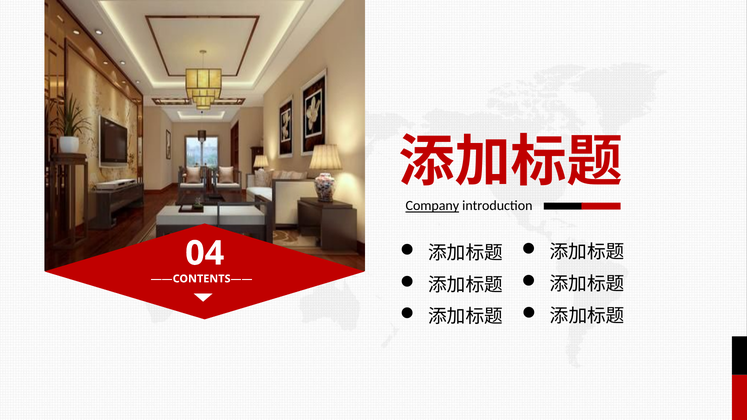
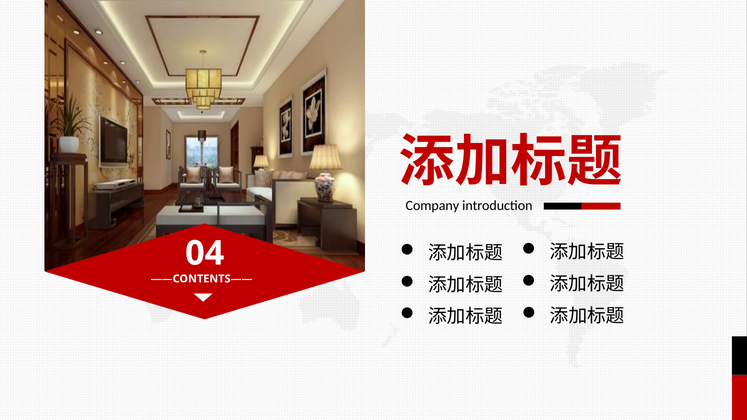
Company underline: present -> none (432, 206)
